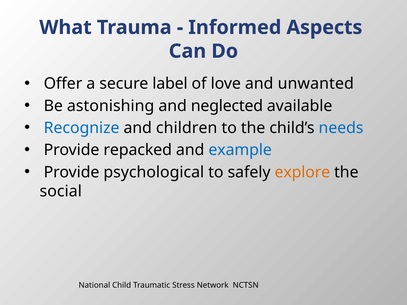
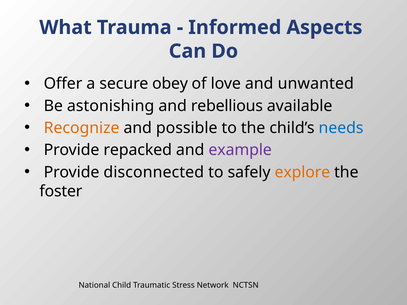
label: label -> obey (170, 84)
neglected: neglected -> rebellious (227, 106)
Recognize colour: blue -> orange (82, 128)
children: children -> possible (187, 128)
example colour: blue -> purple (240, 150)
psychological: psychological -> disconnected (154, 172)
social: social -> foster (61, 191)
